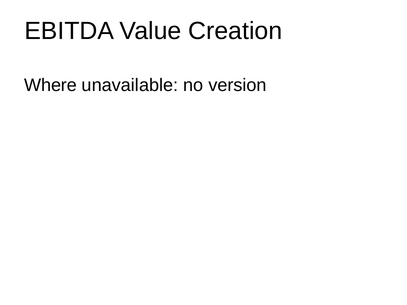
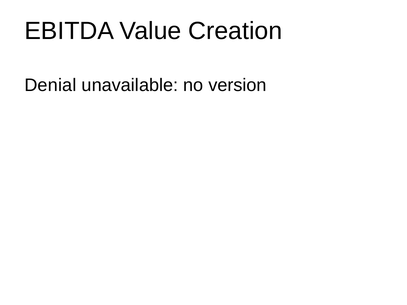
Where: Where -> Denial (50, 85)
